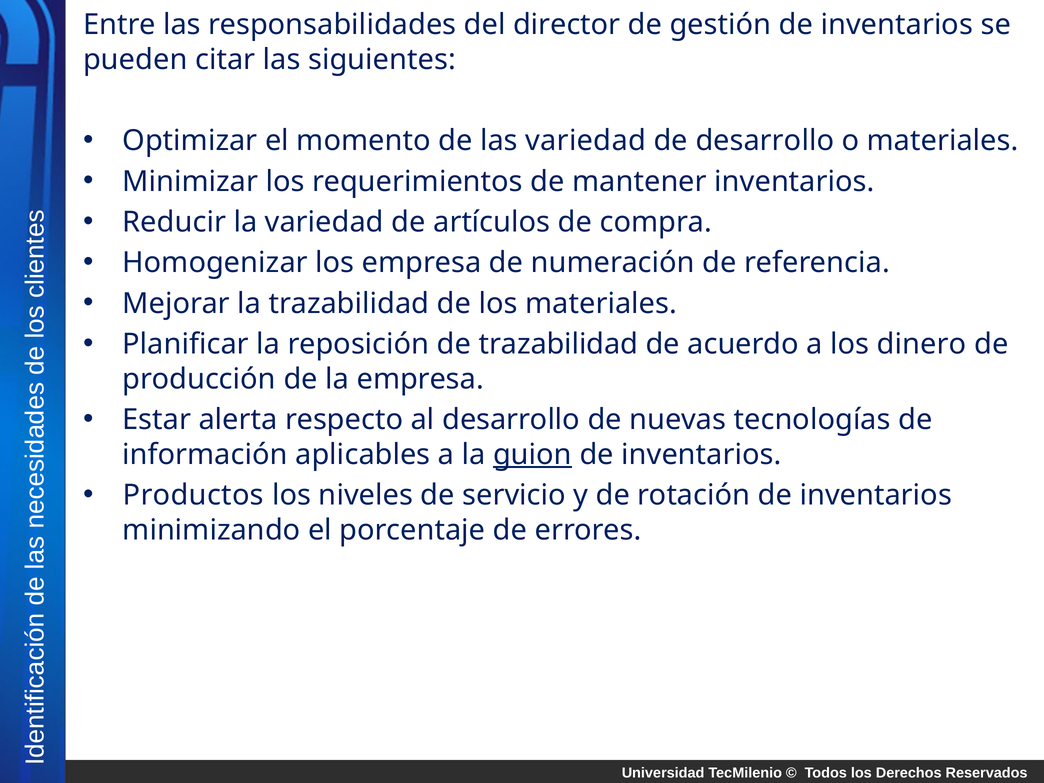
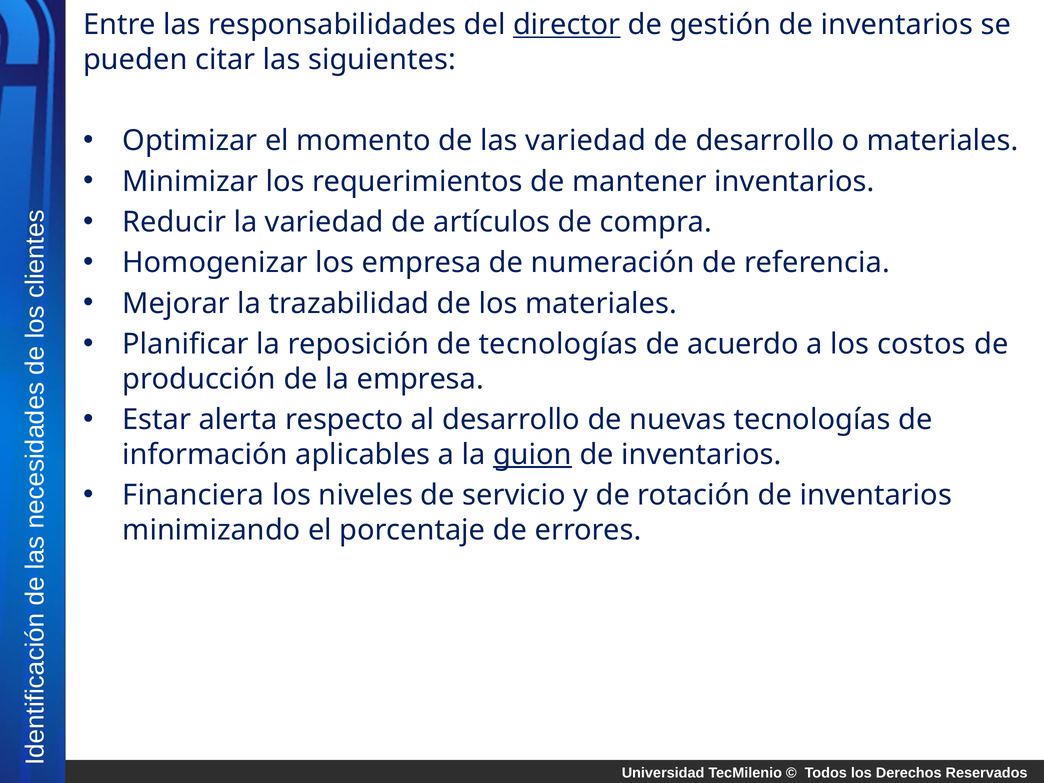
director underline: none -> present (567, 25)
de trazabilidad: trazabilidad -> tecnologías (558, 344)
dinero: dinero -> costos (922, 344)
Productos: Productos -> Financiera (193, 495)
